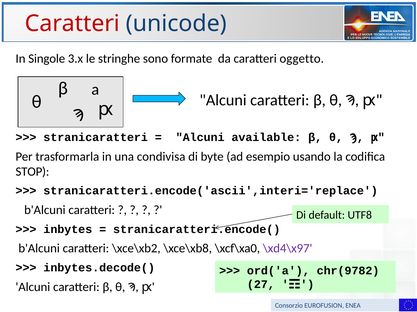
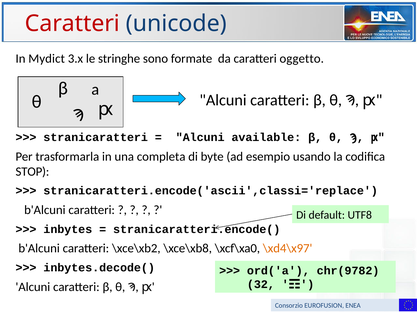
Singole: Singole -> Mydict (47, 59)
condivisa: condivisa -> completa (161, 157)
stranicaratteri.encode('ascii',interi='replace: stranicaratteri.encode('ascii',interi='replace -> stranicaratteri.encode('ascii',classi='replace (211, 191)
\xd4\x97 colour: purple -> orange (288, 249)
27: 27 -> 32 (261, 285)
